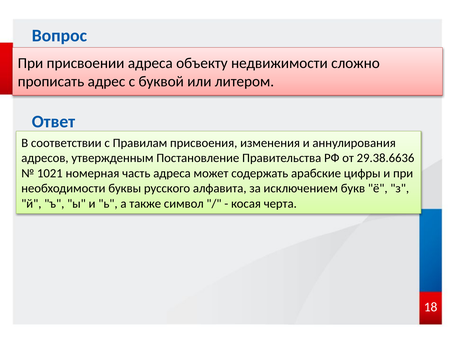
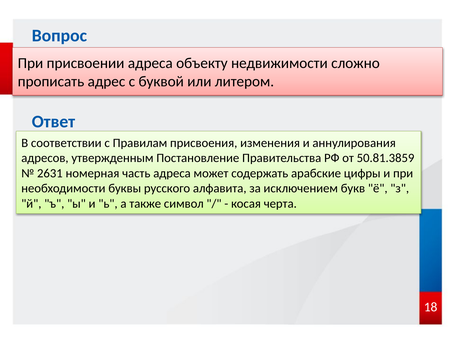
29.38.6636: 29.38.6636 -> 50.81.3859 (386, 158)
1021: 1021 -> 2631 (50, 173)
